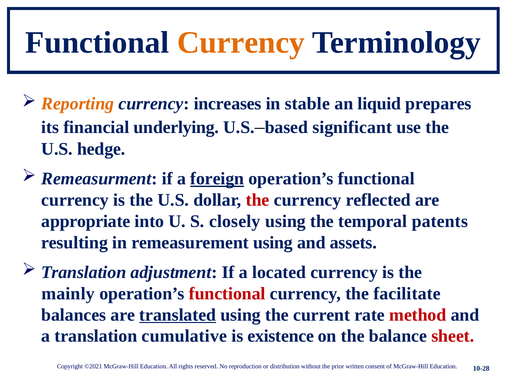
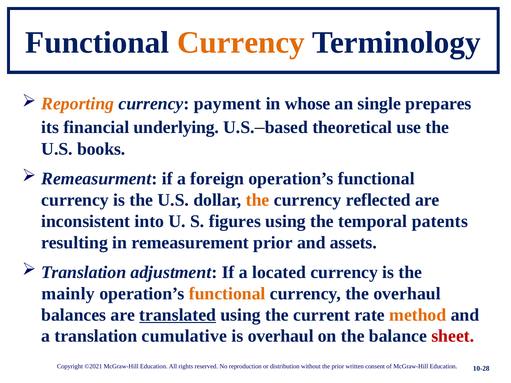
increases: increases -> payment (227, 104)
stable: stable -> whose (308, 104)
liquid: liquid -> single (379, 104)
significant: significant -> theoretical (352, 127)
hedge: hedge -> books (101, 149)
foreign underline: present -> none (217, 179)
the colour: red -> orange (258, 200)
appropriate: appropriate -> inconsistent (86, 221)
closely: closely -> figures (235, 221)
remeasurement using: using -> prior (273, 243)
functional colour: red -> orange (227, 294)
the facilitate: facilitate -> overhaul (407, 294)
method colour: red -> orange (418, 315)
is existence: existence -> overhaul (281, 336)
